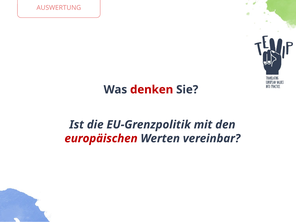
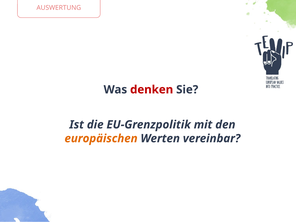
europäischen colour: red -> orange (101, 138)
